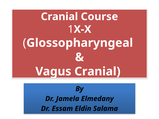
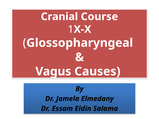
Vagus Cranial: Cranial -> Causes (97, 72)
